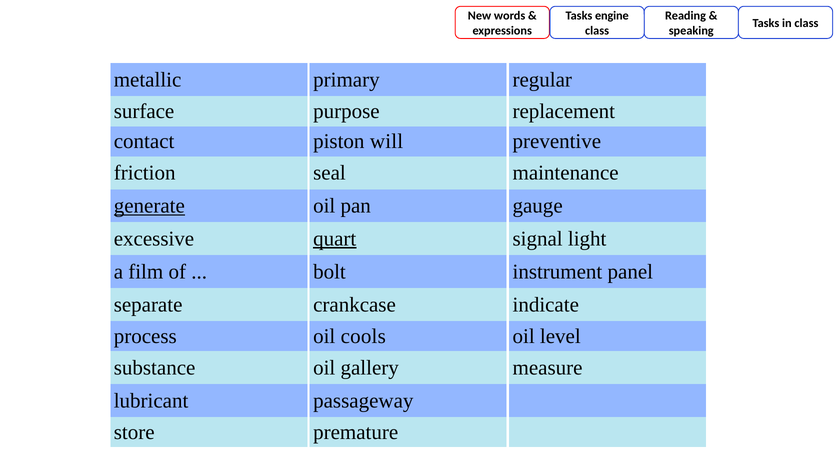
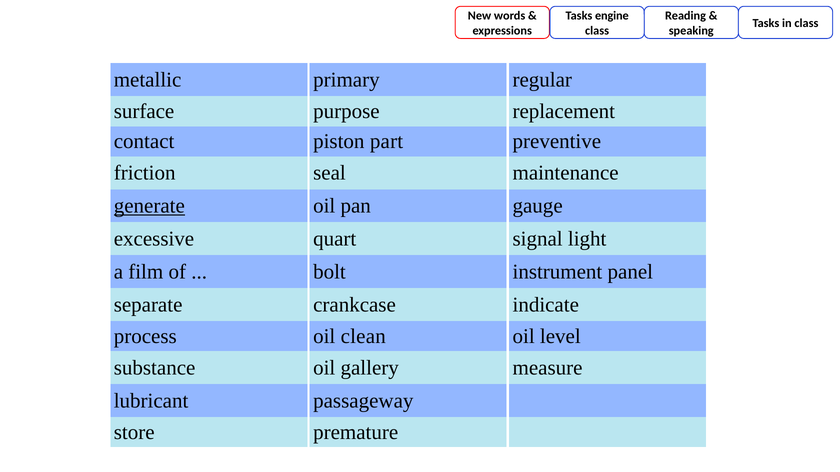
will: will -> part (387, 142)
quart underline: present -> none (335, 239)
cools: cools -> clean (363, 336)
